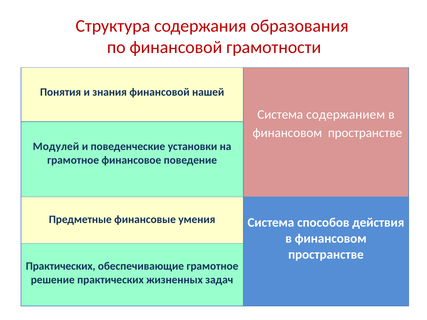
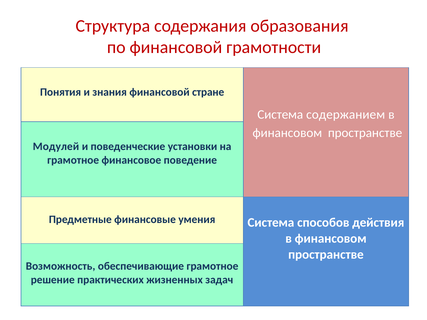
нашей: нашей -> стране (208, 92)
Практических: Практических -> Возможность (61, 266)
